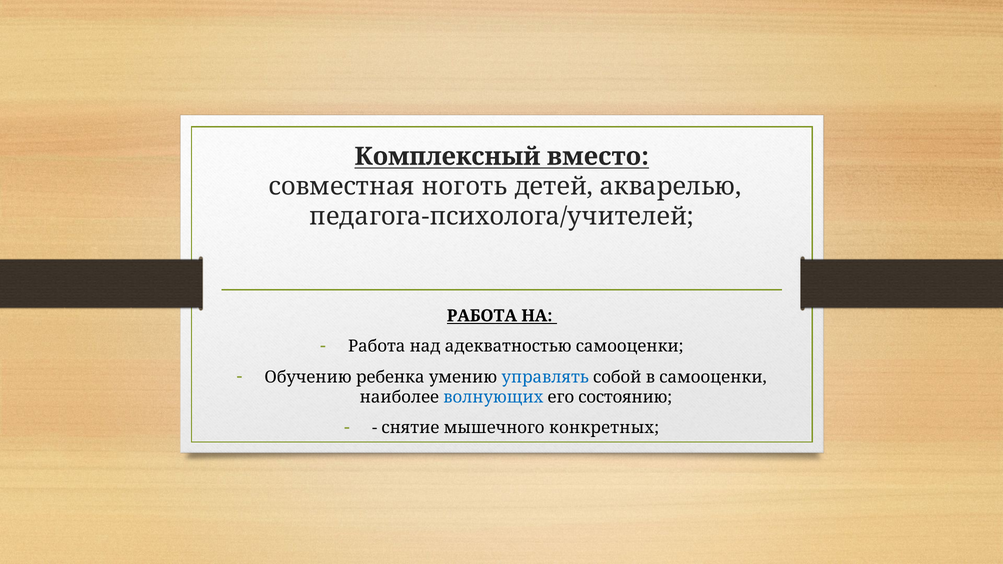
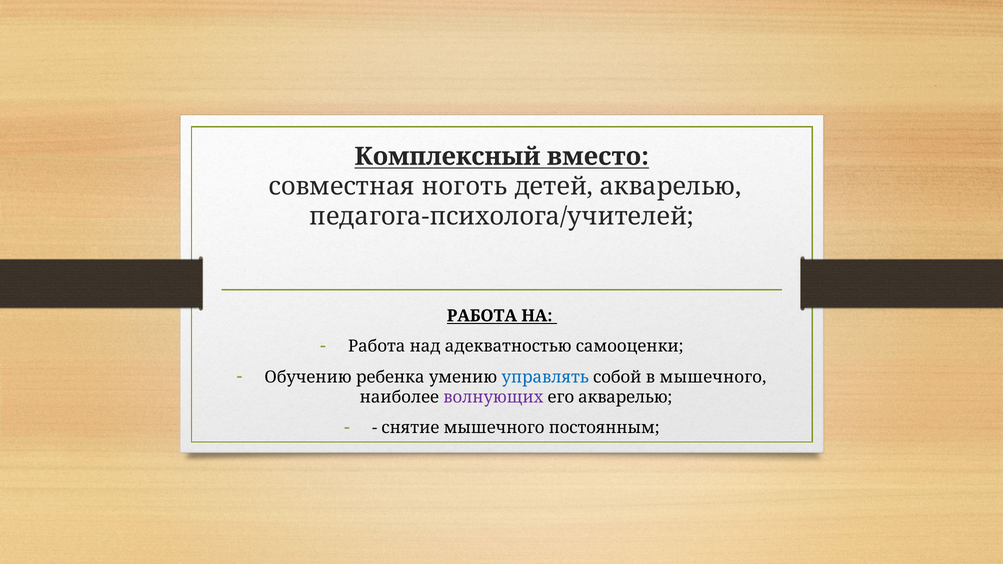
в самооценки: самооценки -> мышечного (713, 377)
волнующих colour: blue -> purple (493, 397)
его состоянию: состоянию -> акварелью (625, 397)
конкретных: конкретных -> постоянным (604, 428)
